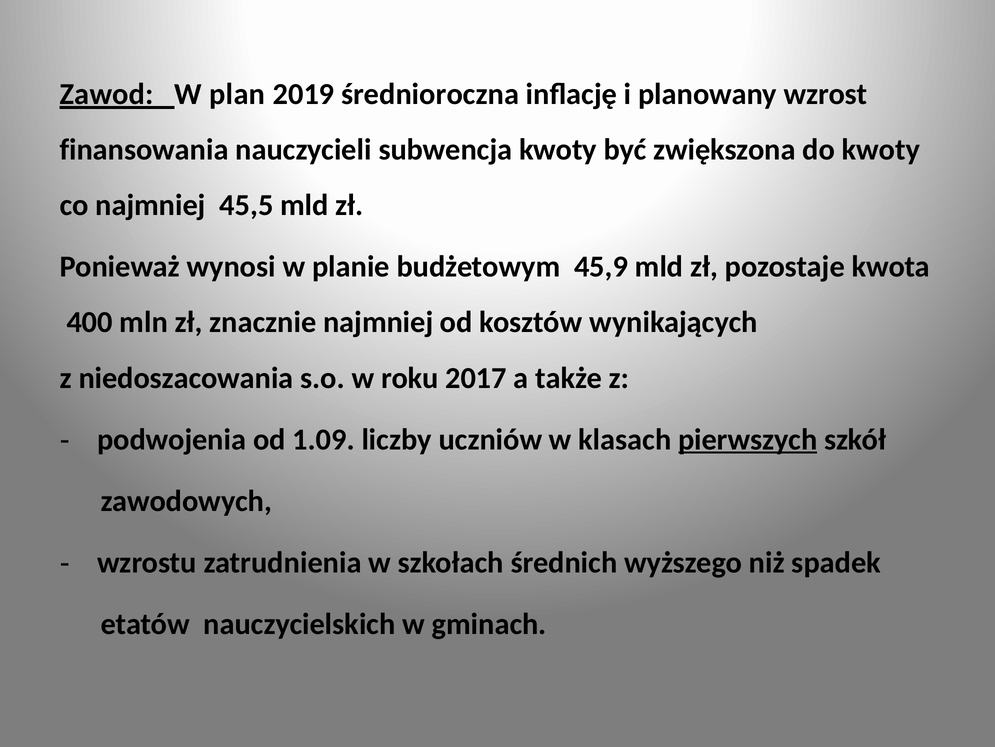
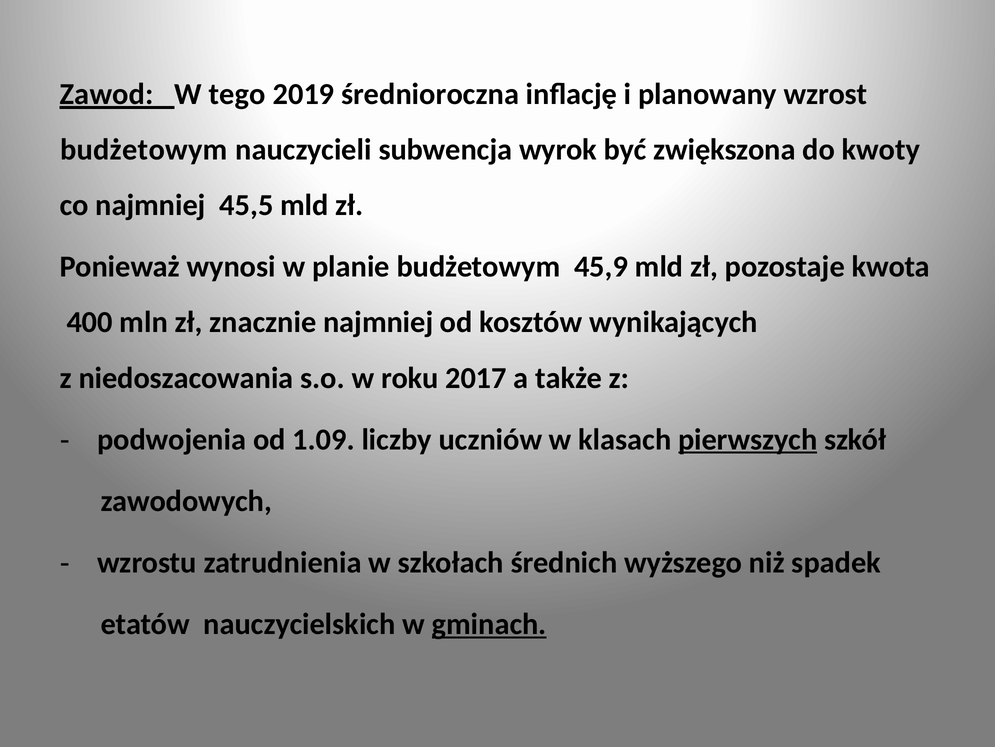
plan: plan -> tego (237, 94)
finansowania: finansowania -> budżetowym (144, 150)
subwencja kwoty: kwoty -> wyrok (558, 150)
gminach underline: none -> present (489, 624)
